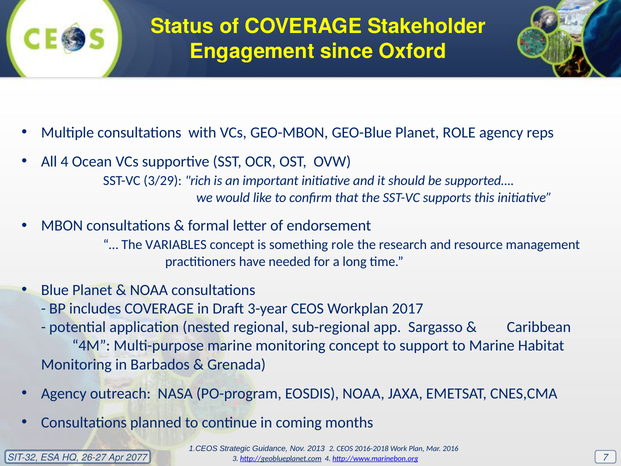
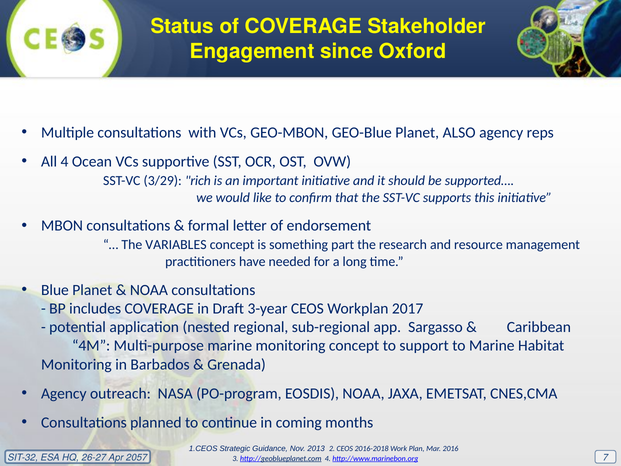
Planet ROLE: ROLE -> ALSO (459, 132)
something role: role -> part (343, 245)
2077: 2077 -> 2057 (137, 457)
